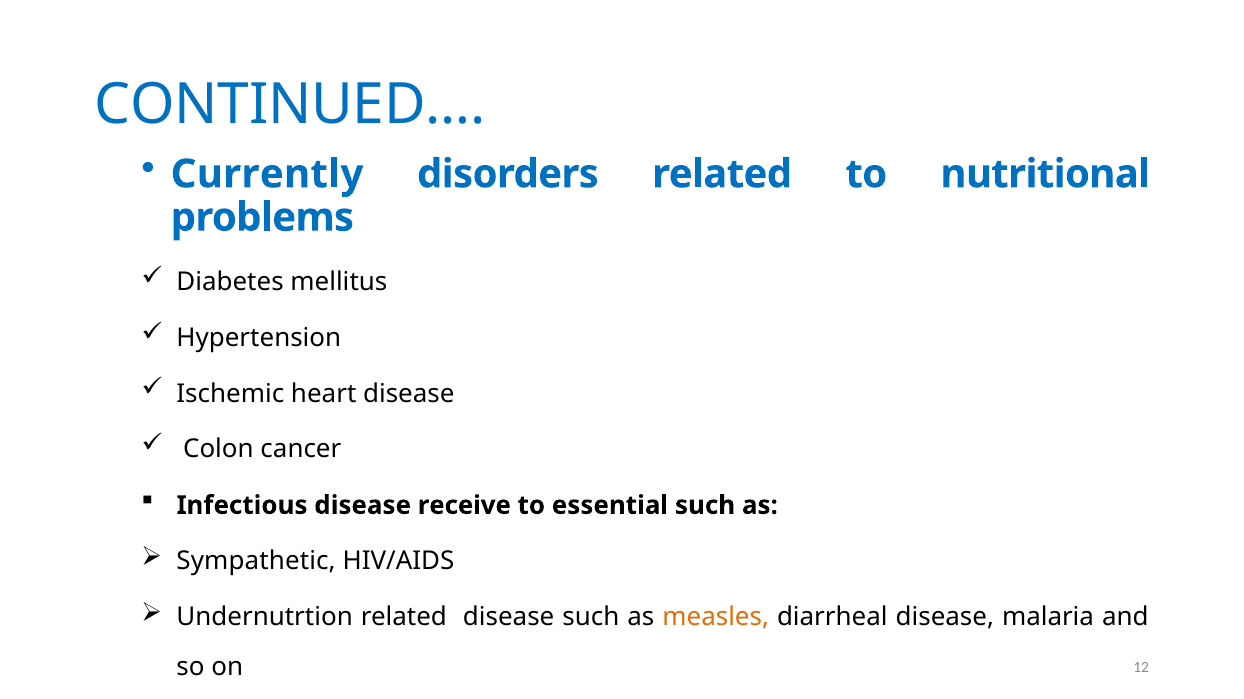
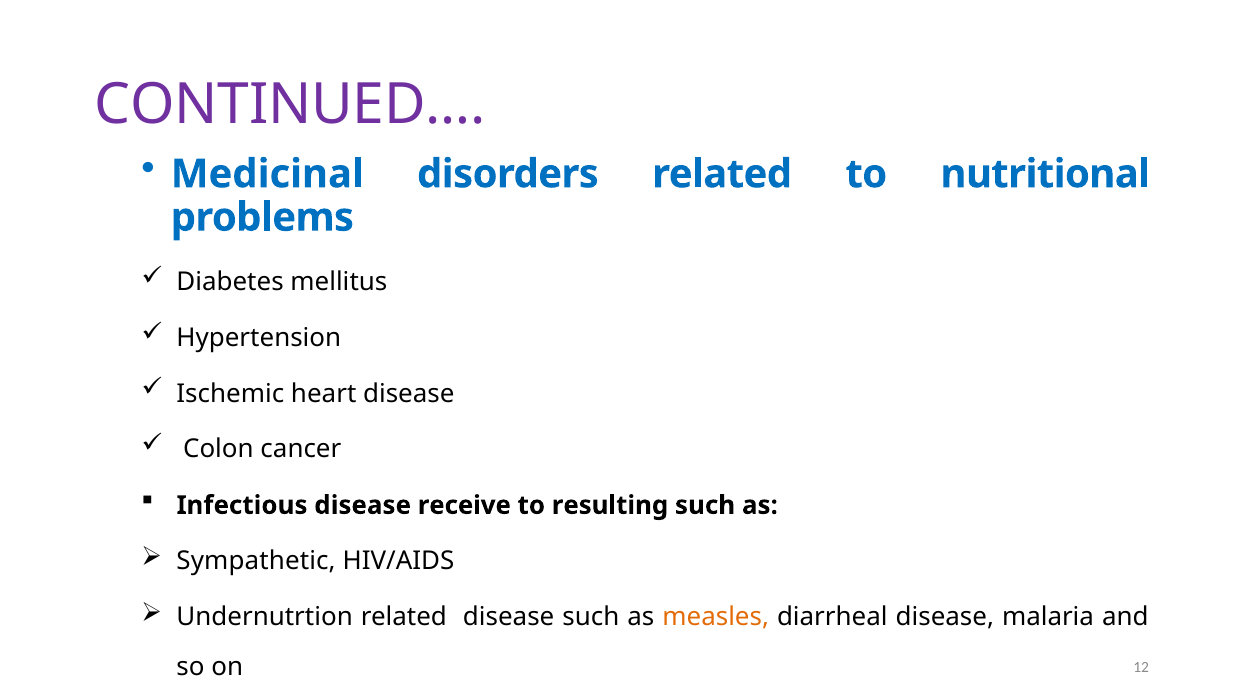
CONTINUED… colour: blue -> purple (290, 104)
Currently: Currently -> Medicinal (267, 174)
essential: essential -> resulting (610, 506)
